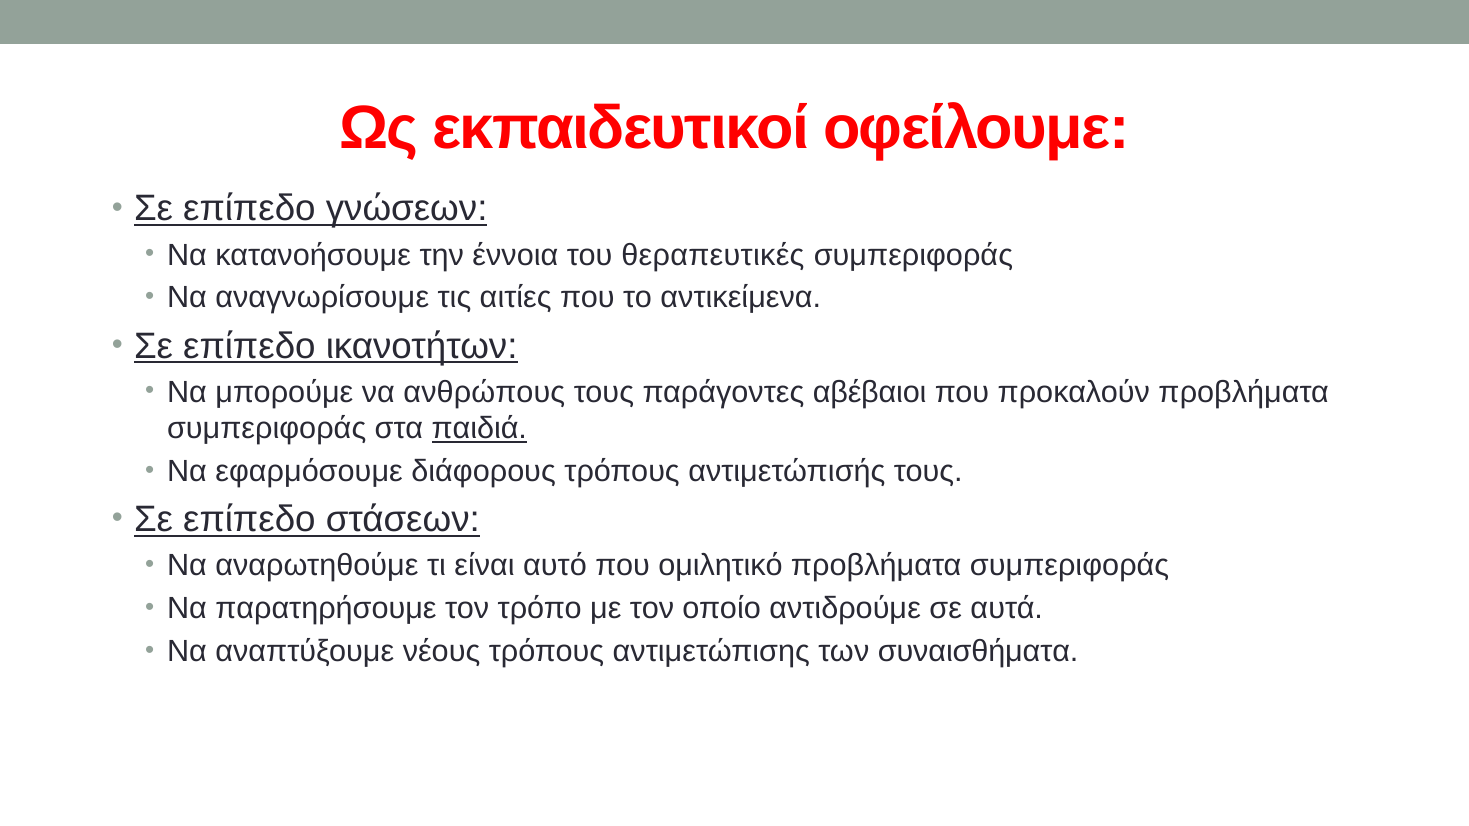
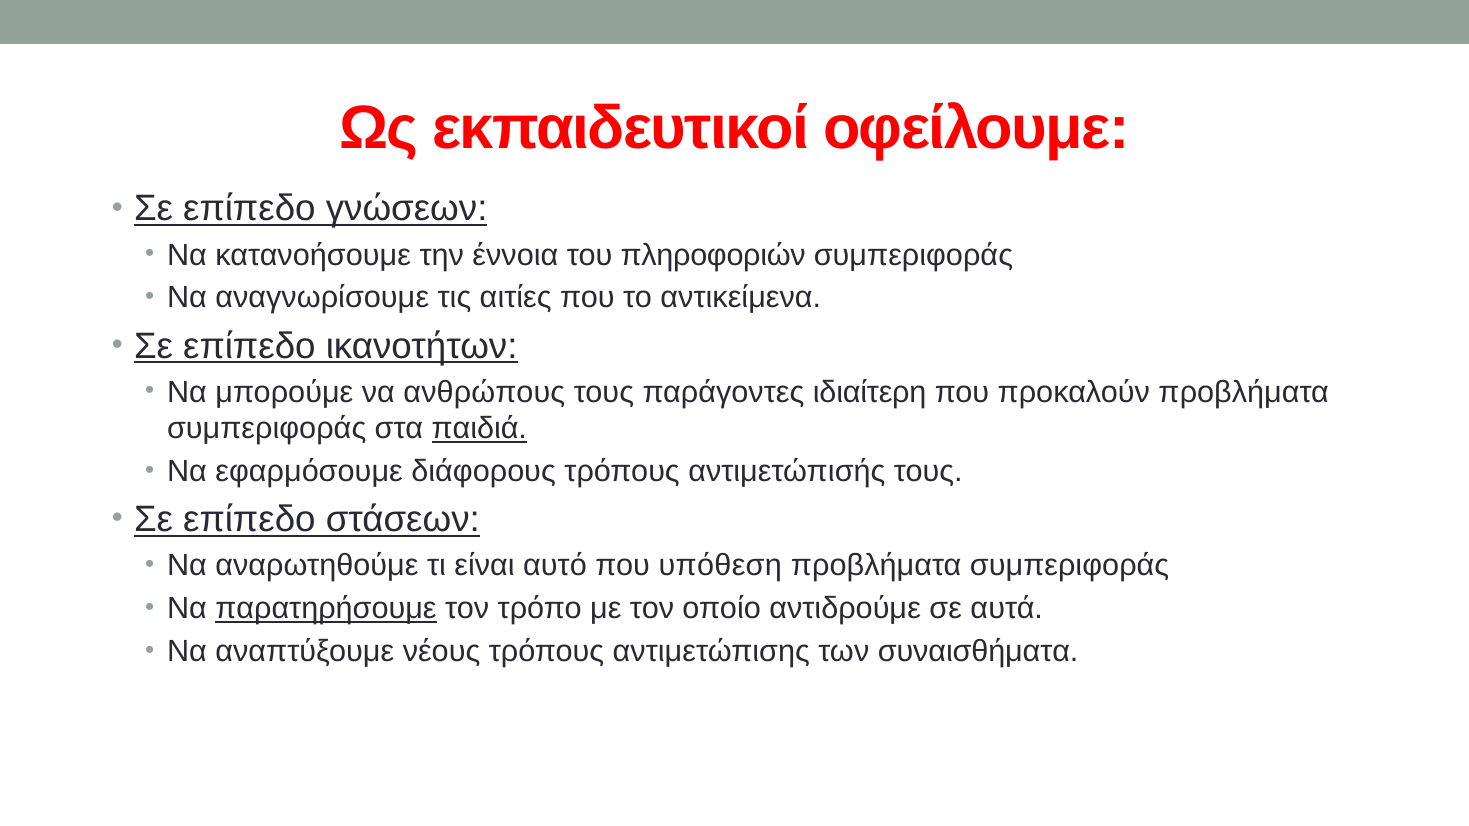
θεραπευτικές: θεραπευτικές -> πληροφοριών (713, 255)
αβέβαιοι: αβέβαιοι -> ιδιαίτερη (870, 392)
ομιλητικό: ομιλητικό -> υπόθεση (720, 566)
παρατηρήσουμε underline: none -> present (326, 609)
